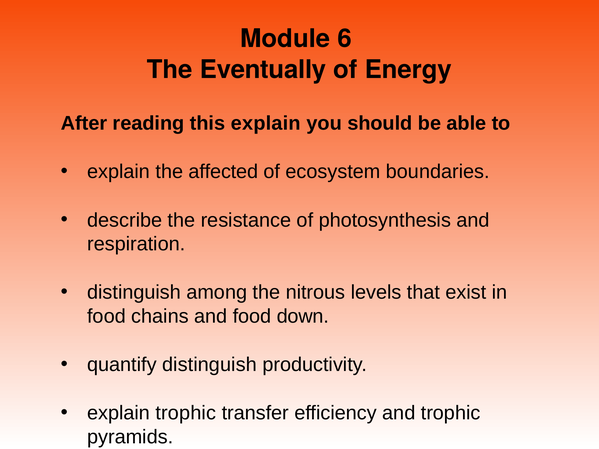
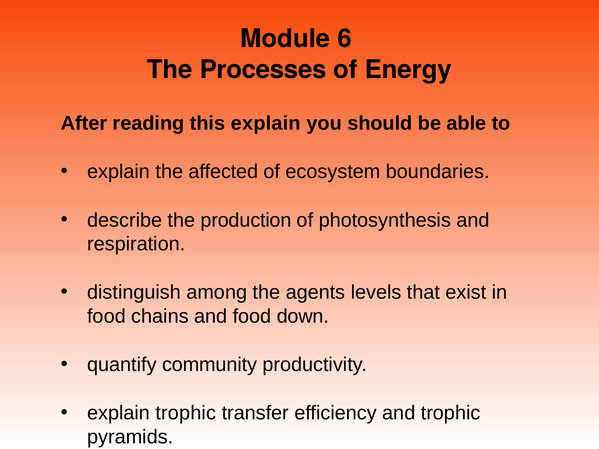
Eventually: Eventually -> Processes (263, 70)
resistance: resistance -> production (246, 220)
nitrous: nitrous -> agents (315, 293)
quantify distinguish: distinguish -> community (210, 365)
